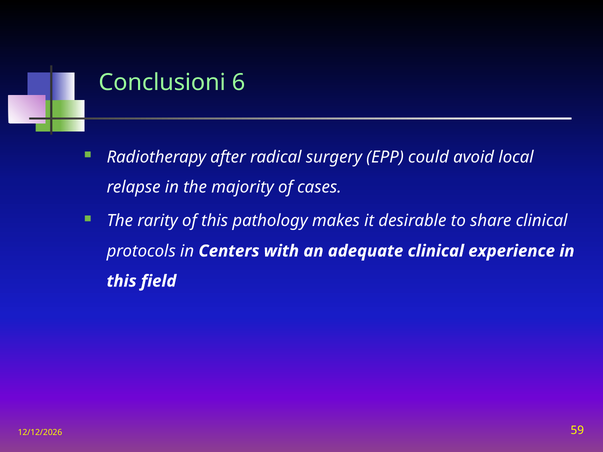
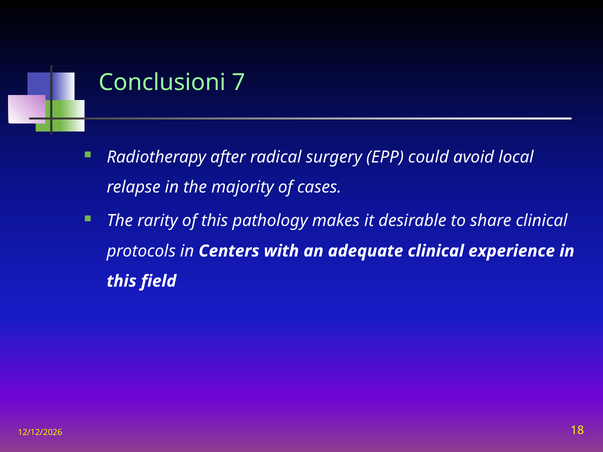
6: 6 -> 7 (238, 82)
59: 59 -> 18 (577, 431)
